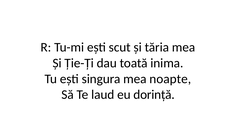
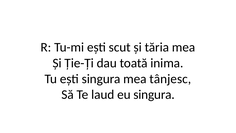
noapte: noapte -> tânjesc (170, 79)
eu dorință: dorință -> singura (154, 94)
